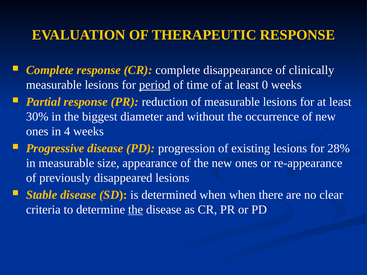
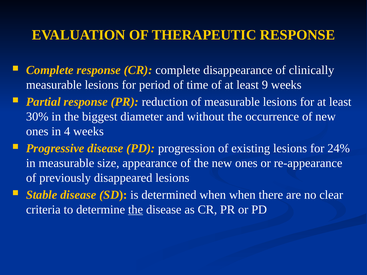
period underline: present -> none (155, 85)
0: 0 -> 9 (265, 85)
28%: 28% -> 24% (339, 149)
